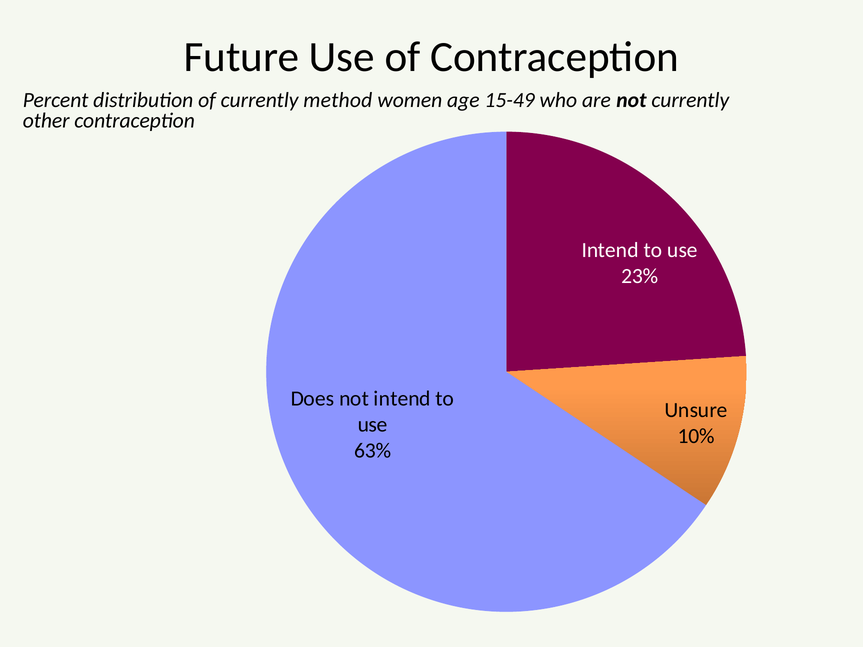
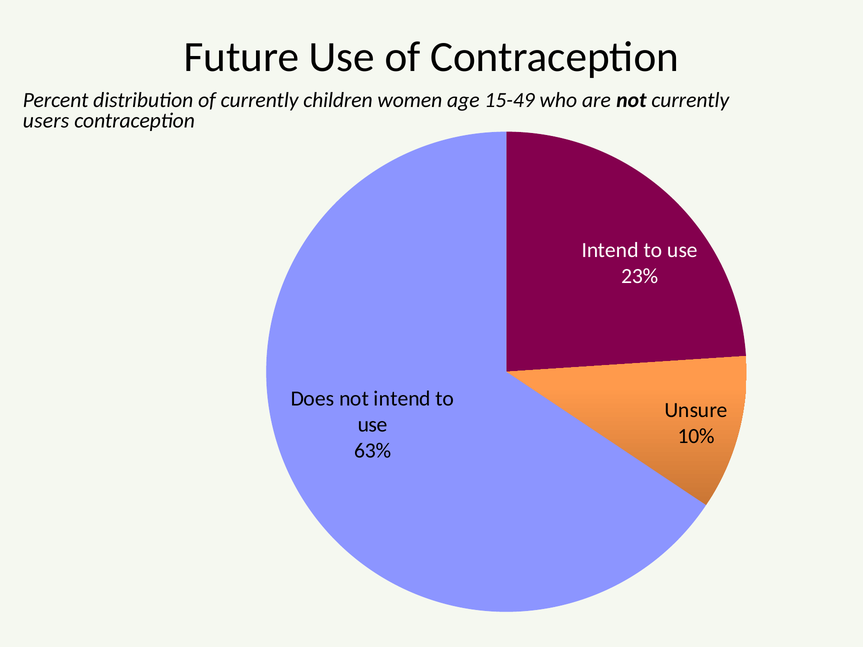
method: method -> children (338, 100)
other: other -> users (46, 121)
